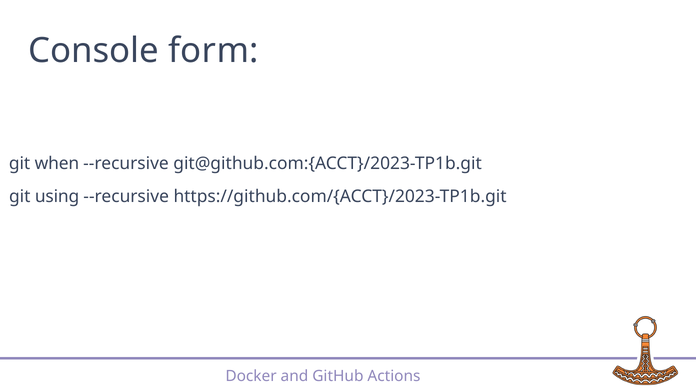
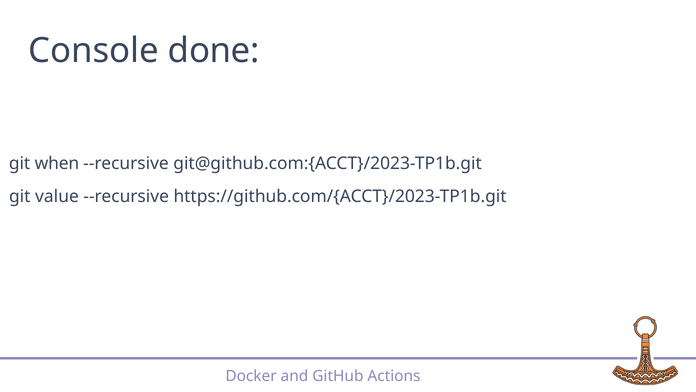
form: form -> done (214, 51)
using: using -> value (57, 196)
